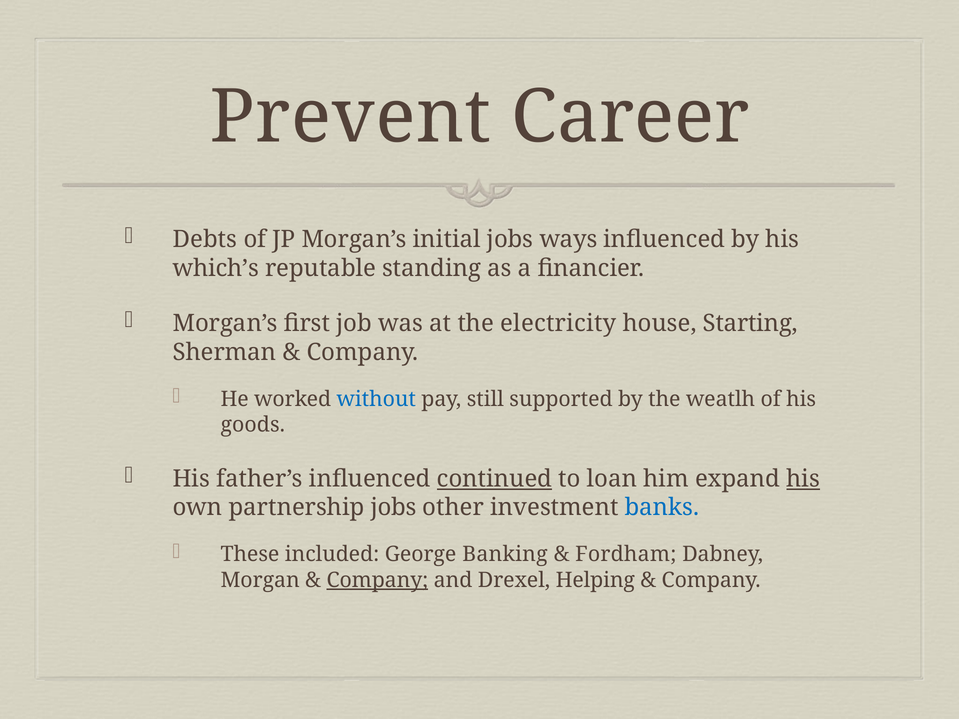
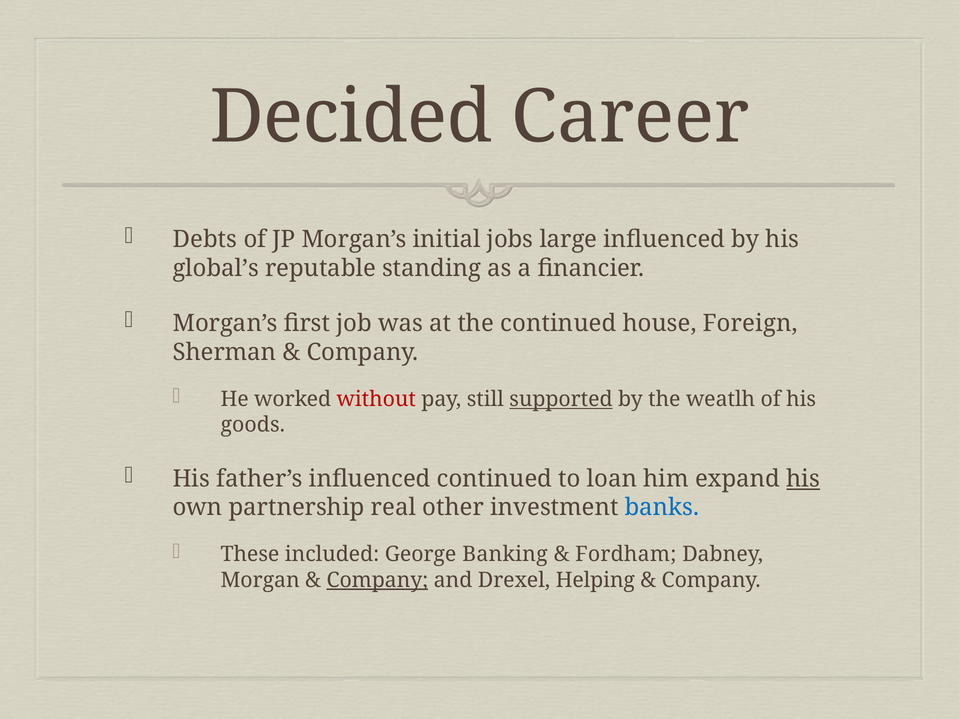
Prevent: Prevent -> Decided (351, 117)
ways: ways -> large (568, 239)
which’s: which’s -> global’s (216, 268)
the electricity: electricity -> continued (558, 324)
Starting: Starting -> Foreign (750, 324)
without colour: blue -> red (376, 399)
supported underline: none -> present (561, 399)
continued underline: present -> none (494, 479)
partnership jobs: jobs -> real (393, 508)
